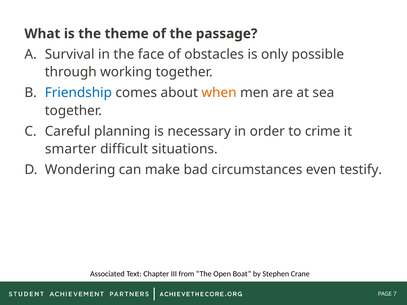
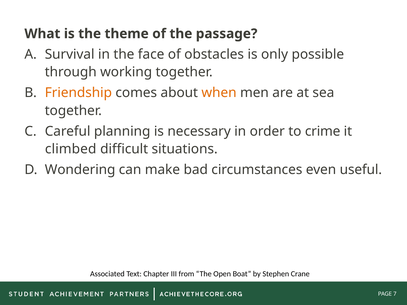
Friendship colour: blue -> orange (78, 93)
smarter: smarter -> climbed (71, 149)
testify: testify -> useful (361, 170)
